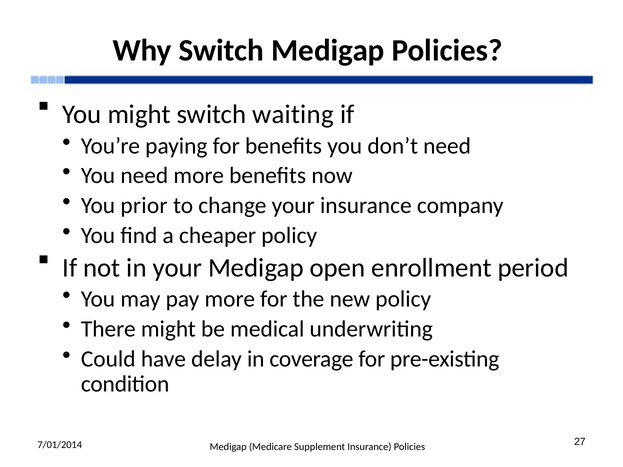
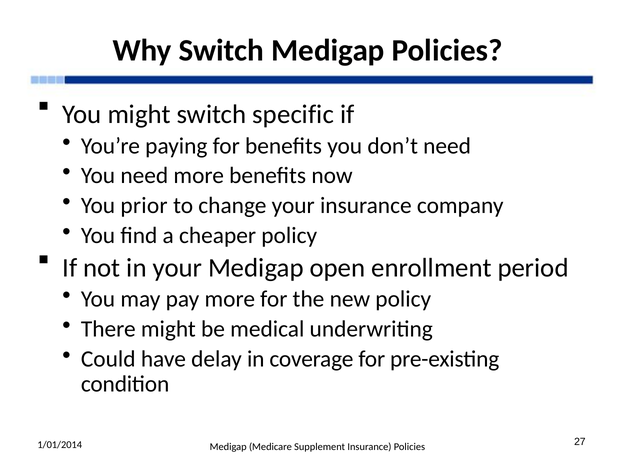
waiting: waiting -> specific (293, 115)
7/01/2014: 7/01/2014 -> 1/01/2014 (60, 445)
